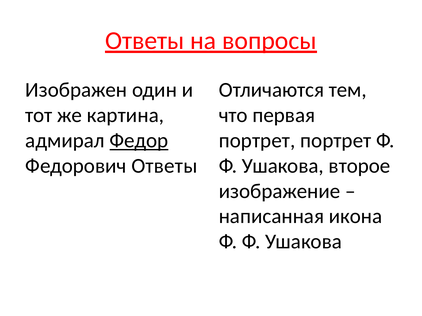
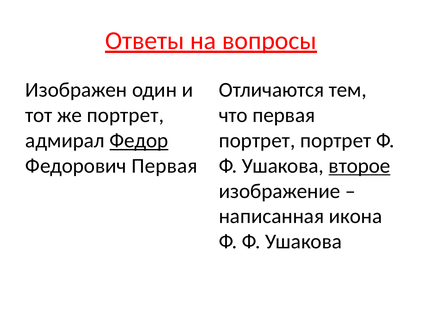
же картина: картина -> портрет (125, 115)
Федорович Ответы: Ответы -> Первая (164, 166)
второе underline: none -> present (360, 166)
